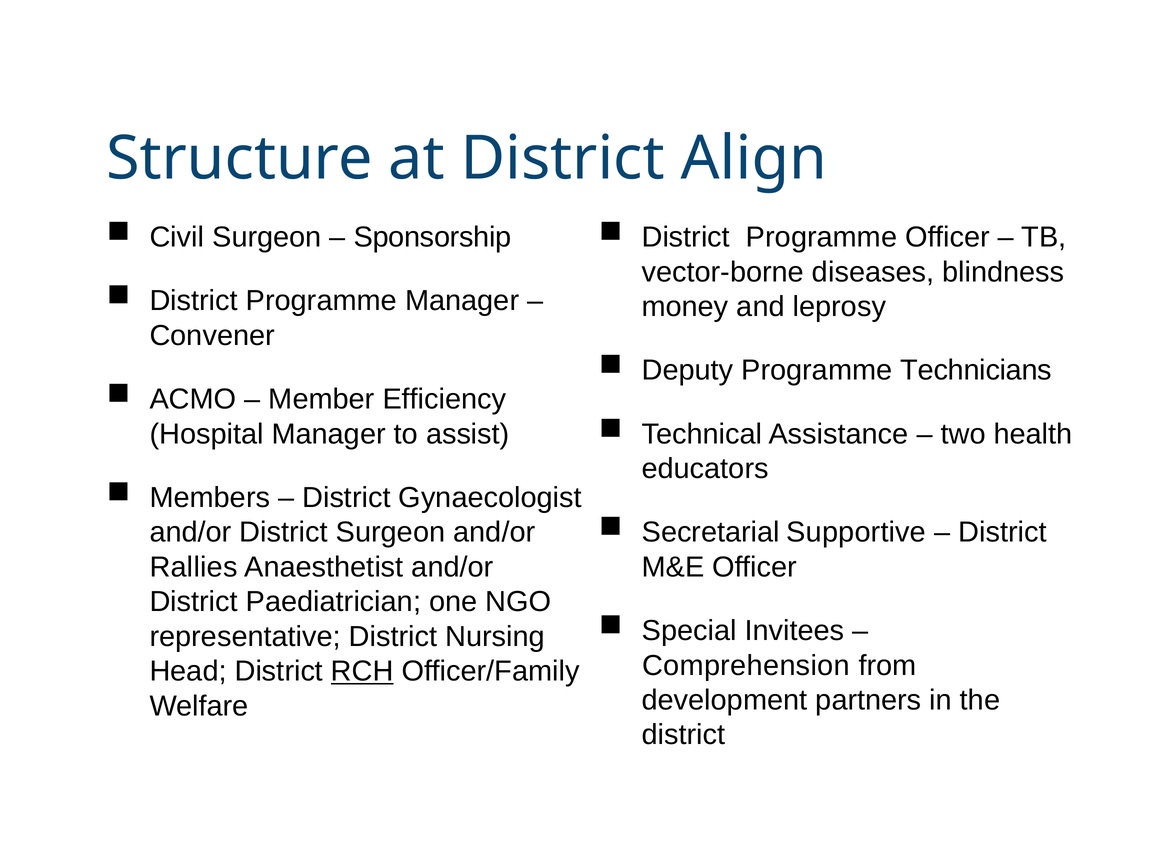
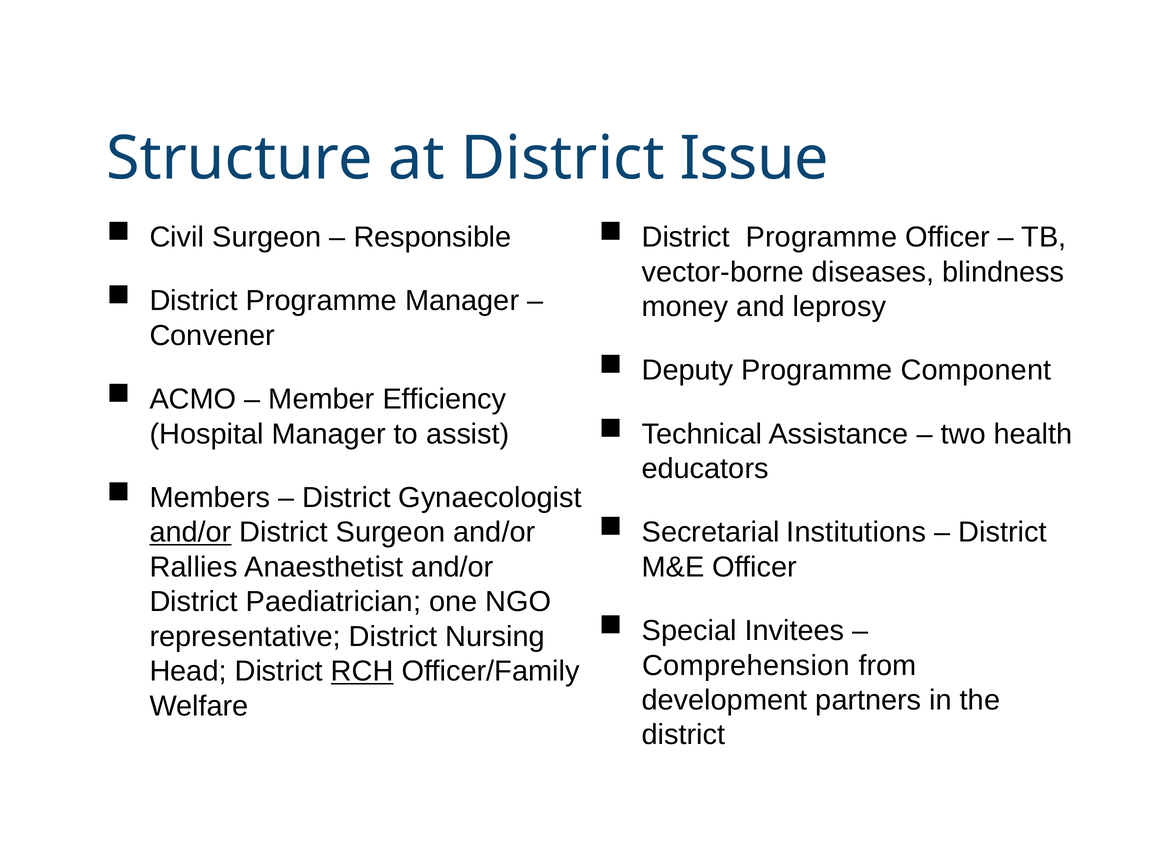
Align: Align -> Issue (754, 159)
Sponsorship: Sponsorship -> Responsible (432, 237)
Technicians: Technicians -> Component (976, 371)
Supportive: Supportive -> Institutions (856, 533)
and/or underline: none -> present (191, 533)
